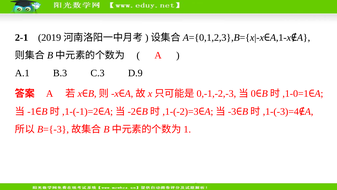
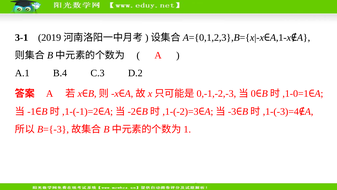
2-1: 2-1 -> 3-1 (22, 38)
B.3: B.3 -> B.4 (60, 73)
D.9: D.9 -> D.2 (135, 73)
